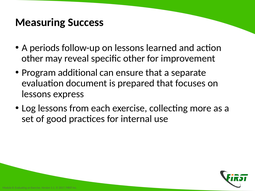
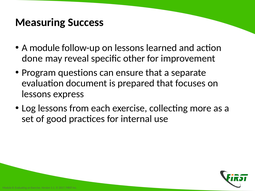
A periods: periods -> module (45, 48)
other: other -> done (32, 58)
additional: additional -> questions (78, 73)
